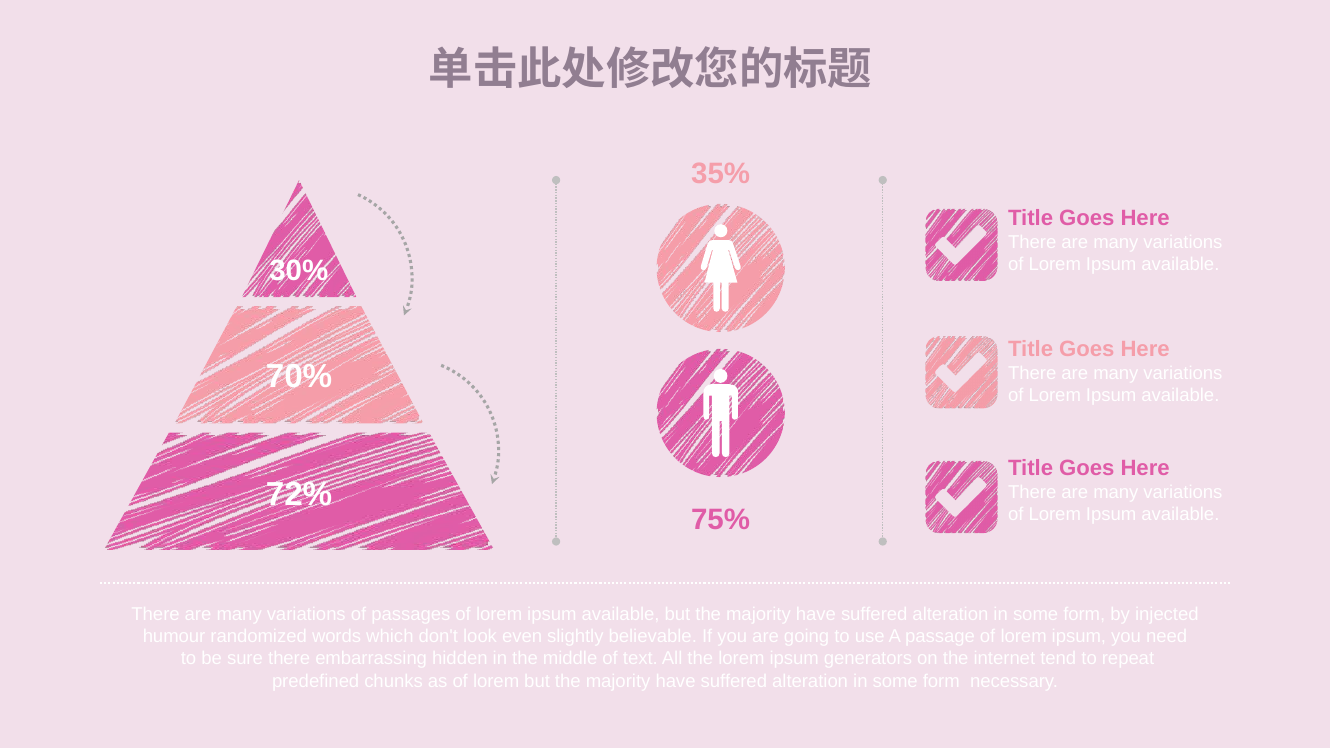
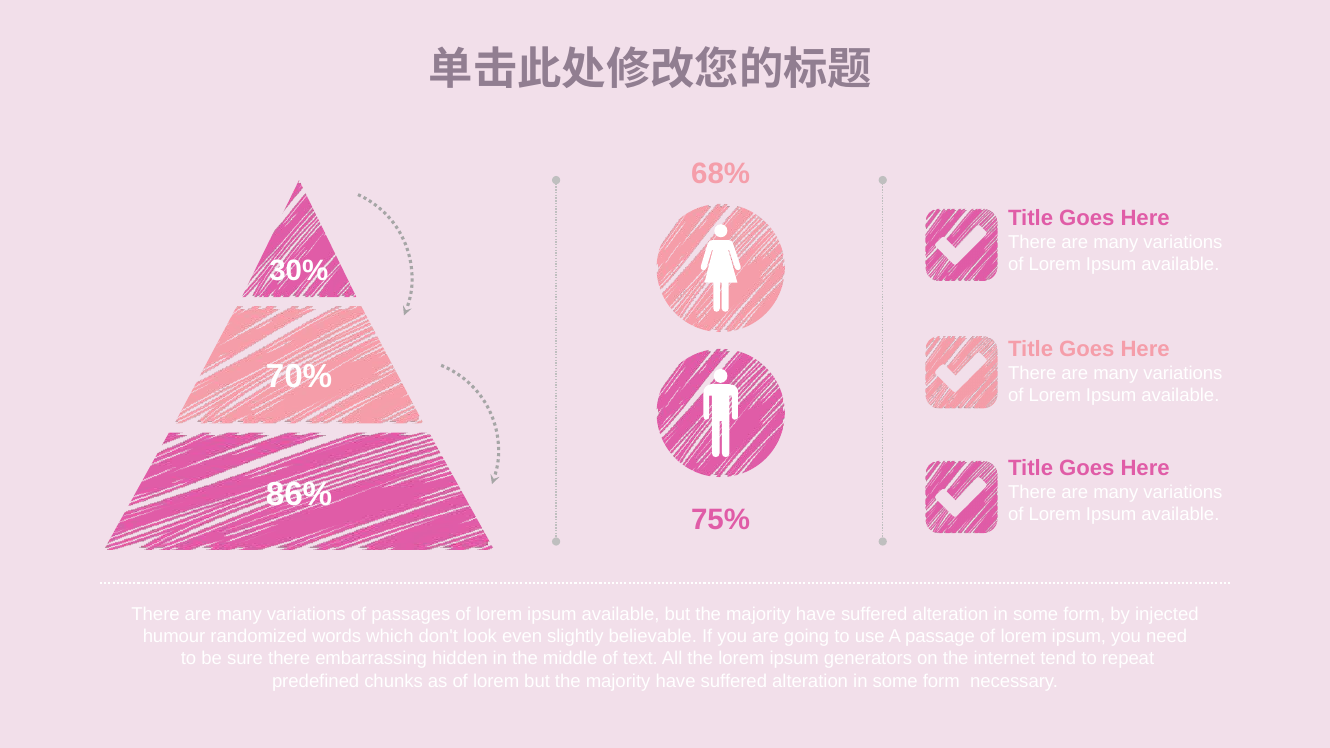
35%: 35% -> 68% (721, 174)
72%: 72% -> 86% (299, 494)
